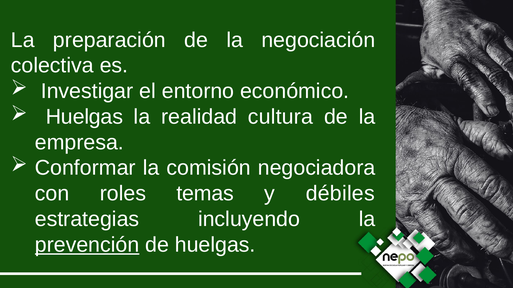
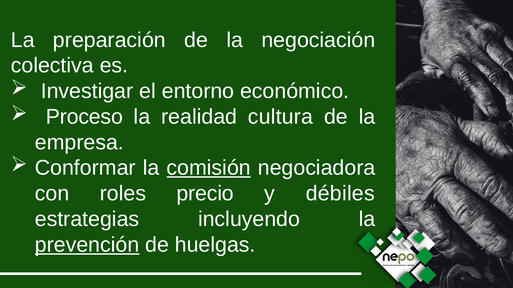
Huelgas: Huelgas -> Proceso (84, 117)
comisión underline: none -> present (209, 168)
temas: temas -> precio (205, 194)
